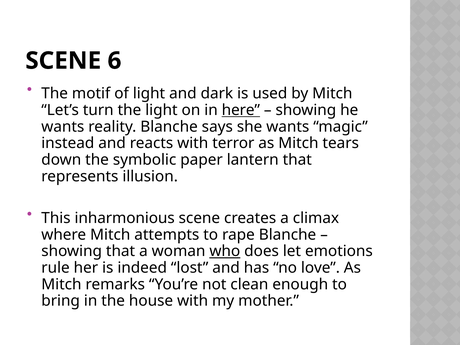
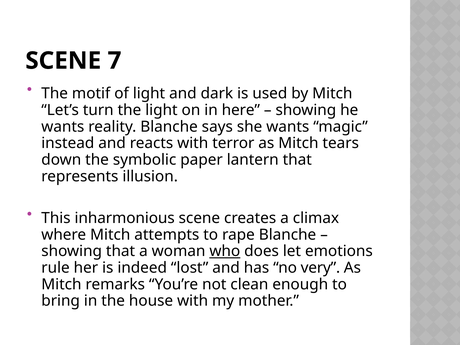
6: 6 -> 7 (114, 61)
here underline: present -> none (241, 110)
love: love -> very (320, 268)
